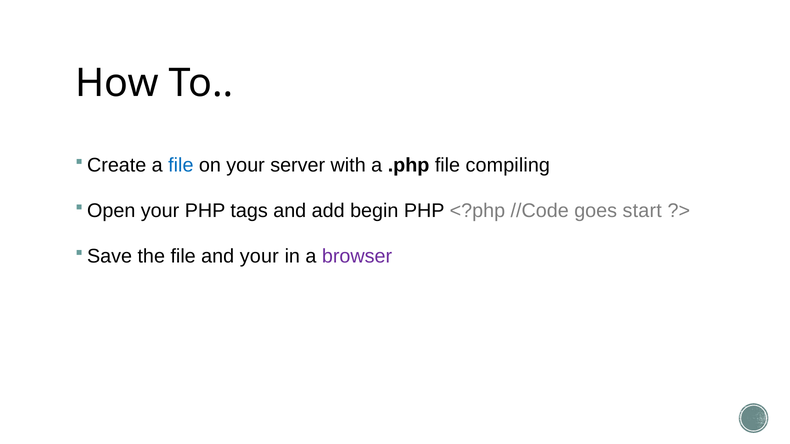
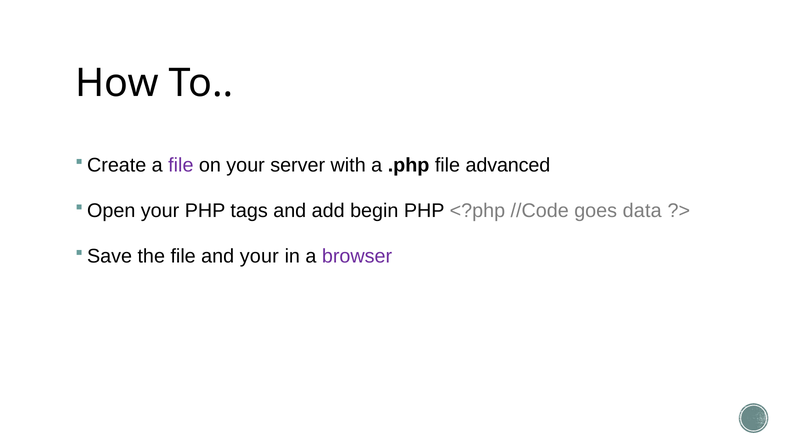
file colour: blue -> purple (181, 166)
compiling: compiling -> advanced (508, 166)
start: start -> data (642, 211)
